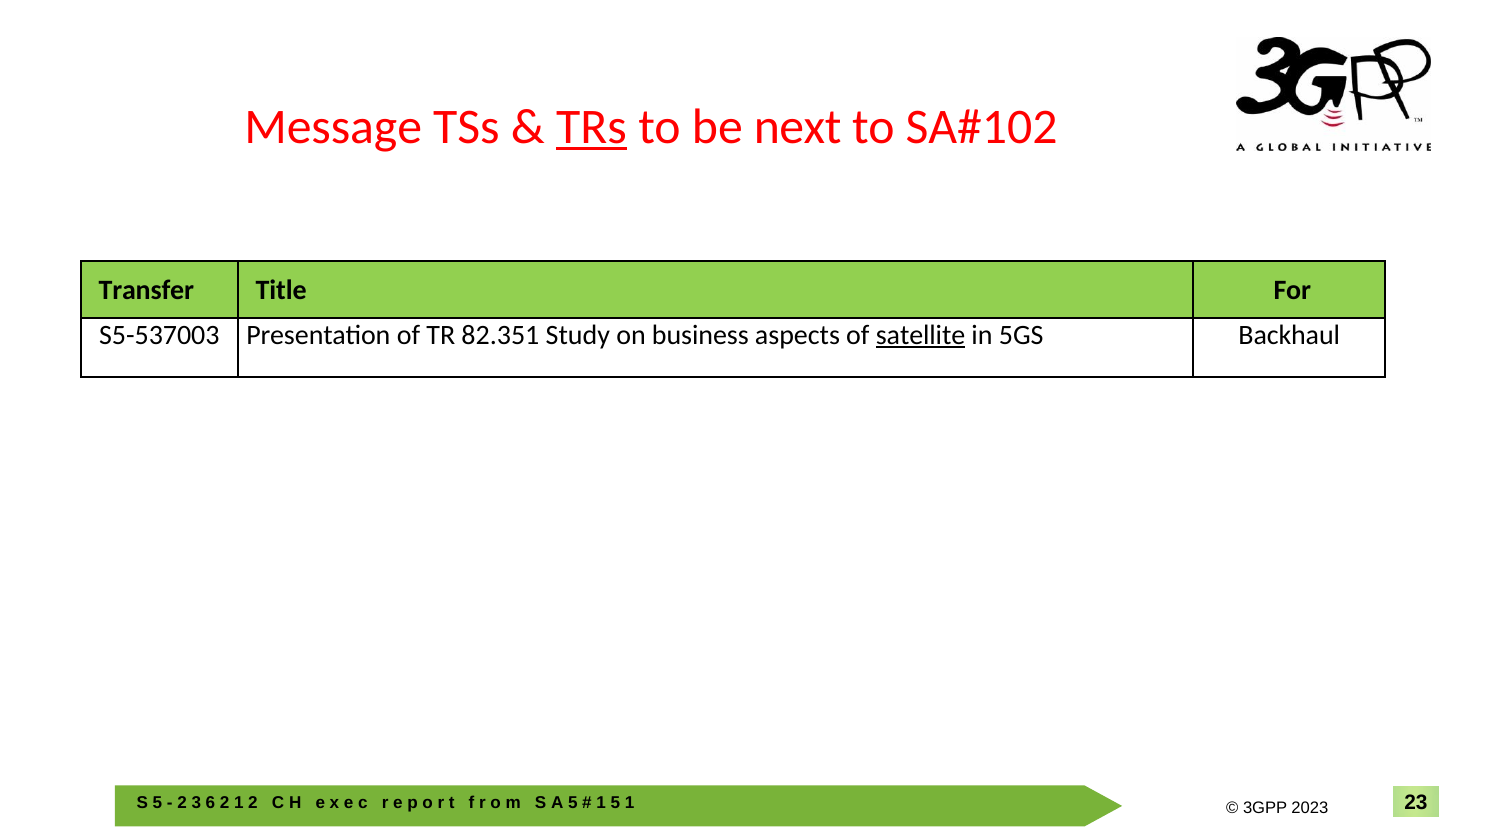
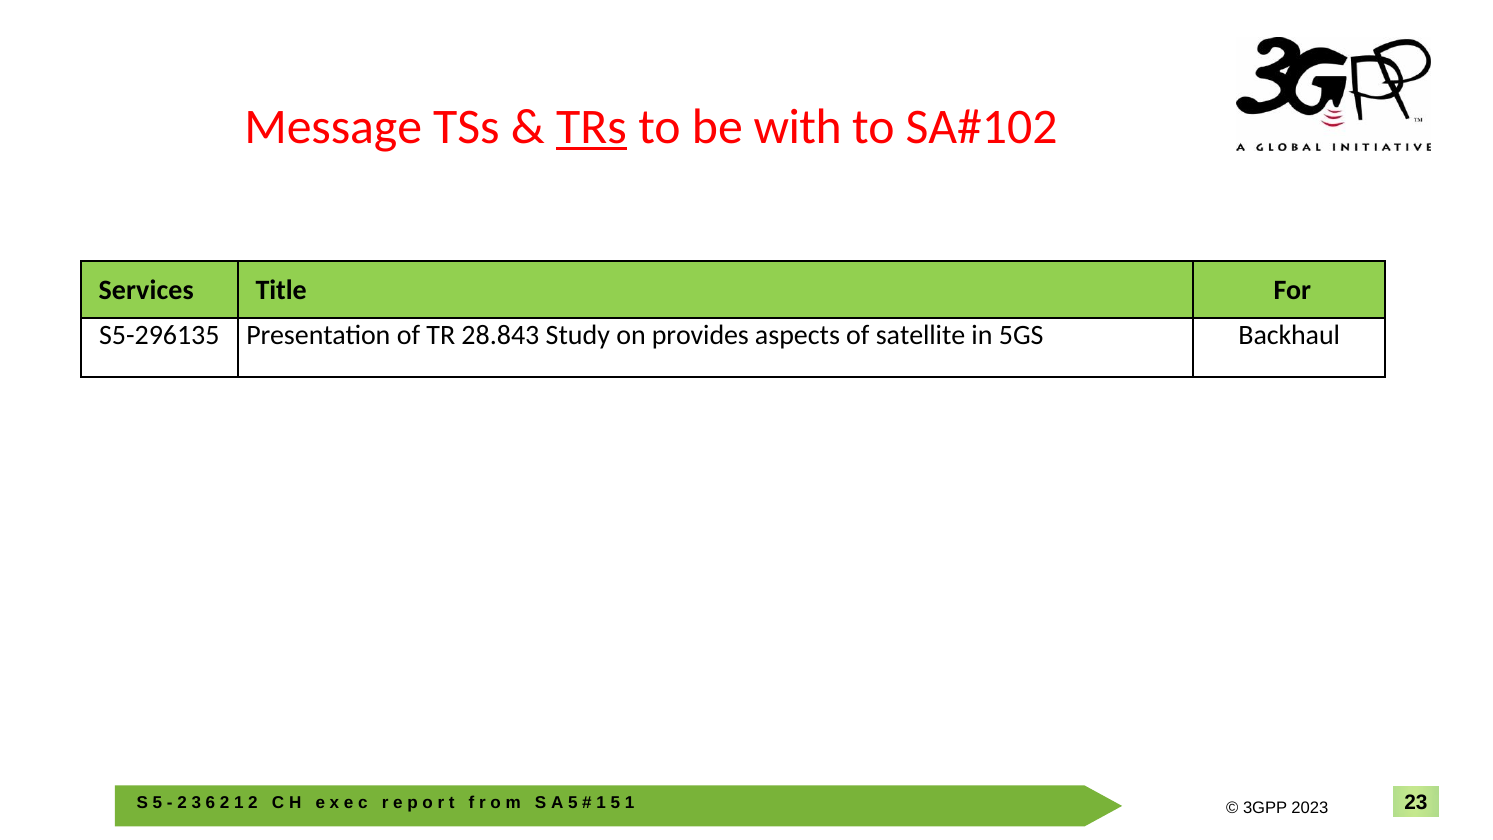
next: next -> with (798, 128)
Transfer: Transfer -> Services (146, 290)
S5-537003: S5-537003 -> S5-296135 (159, 335)
82.351: 82.351 -> 28.843 (500, 335)
business: business -> provides (700, 335)
satellite underline: present -> none (921, 335)
